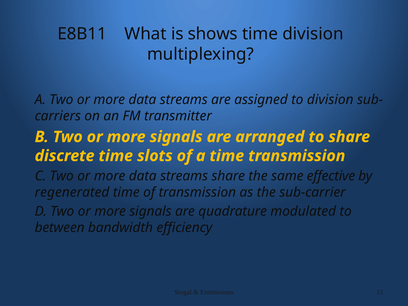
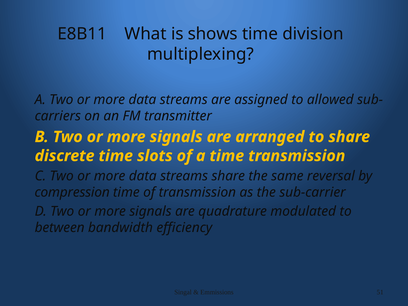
to division: division -> allowed (330, 100)
effective: effective -> reversal (331, 176)
regenerated: regenerated -> compression (72, 192)
